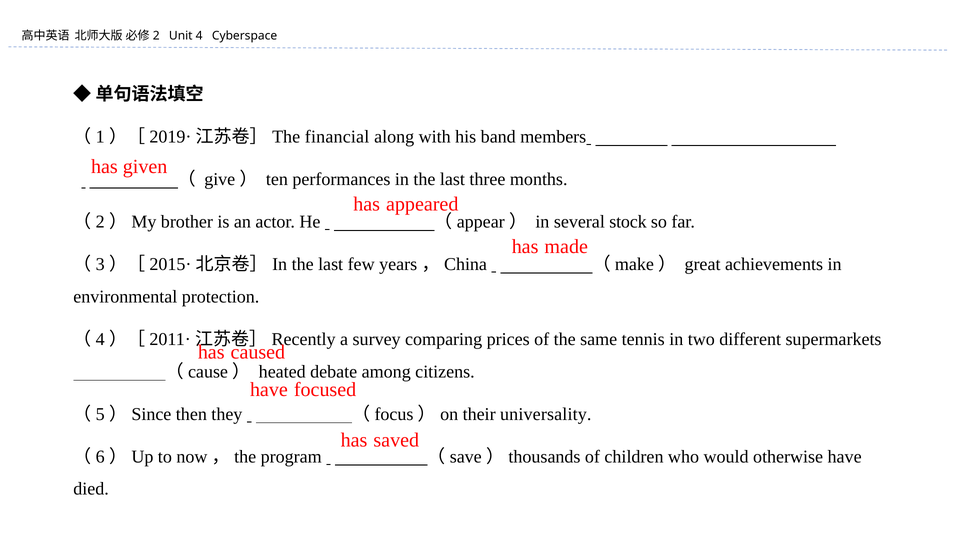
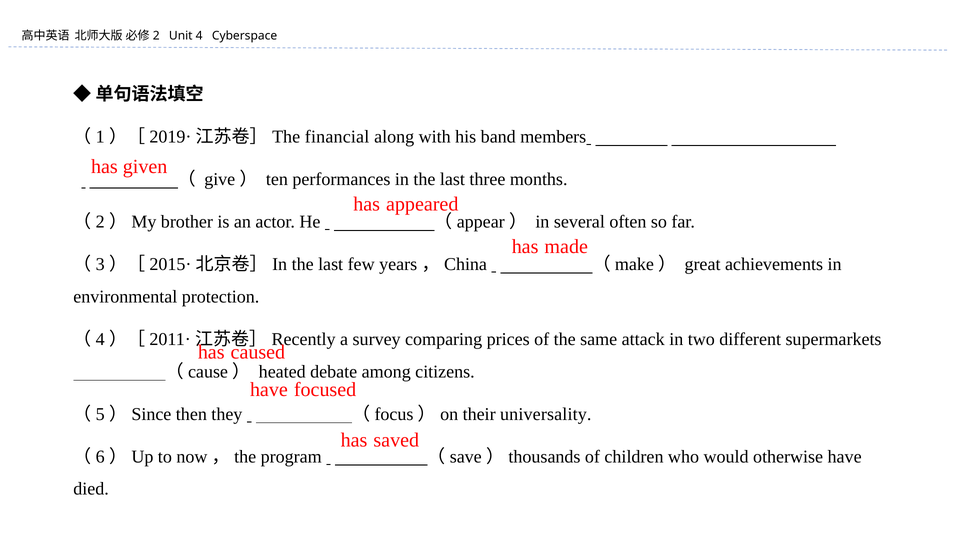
stock: stock -> often (628, 222)
tennis: tennis -> attack (643, 339)
